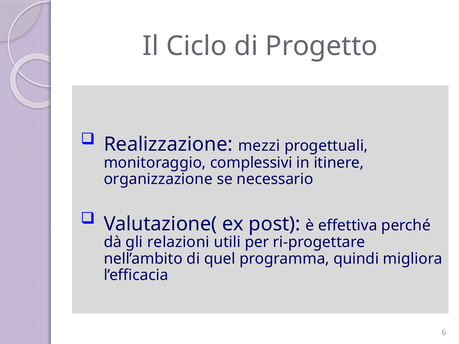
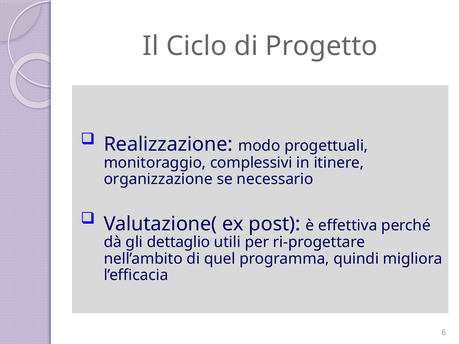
mezzi: mezzi -> modo (259, 146)
relazioni: relazioni -> dettaglio (178, 242)
